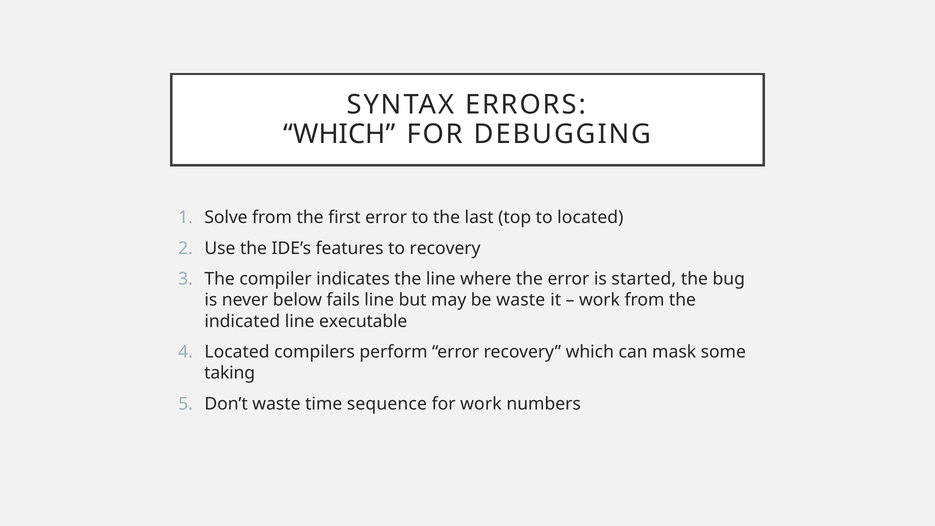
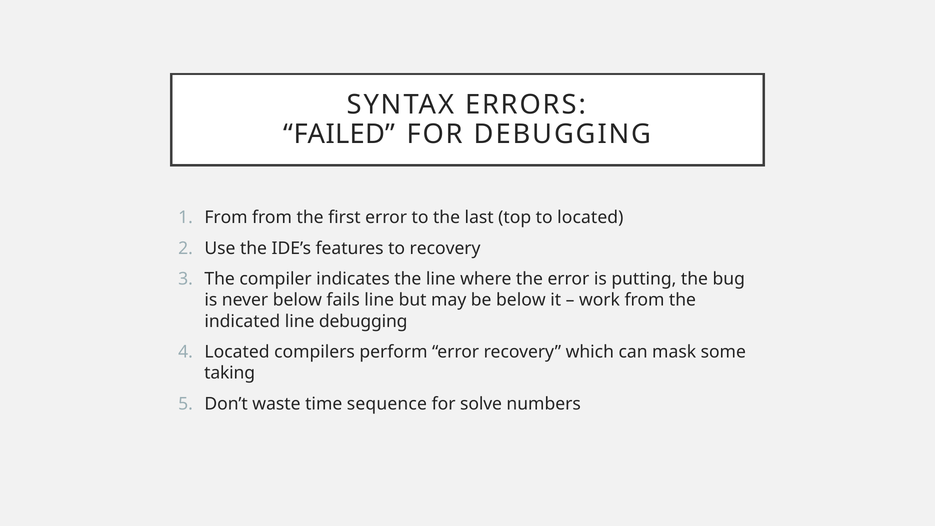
WHICH: WHICH -> FAILED (339, 134)
Solve: Solve -> From (226, 218)
started: started -> putting (644, 279)
be waste: waste -> below (521, 300)
line executable: executable -> debugging (363, 321)
for work: work -> solve (481, 404)
